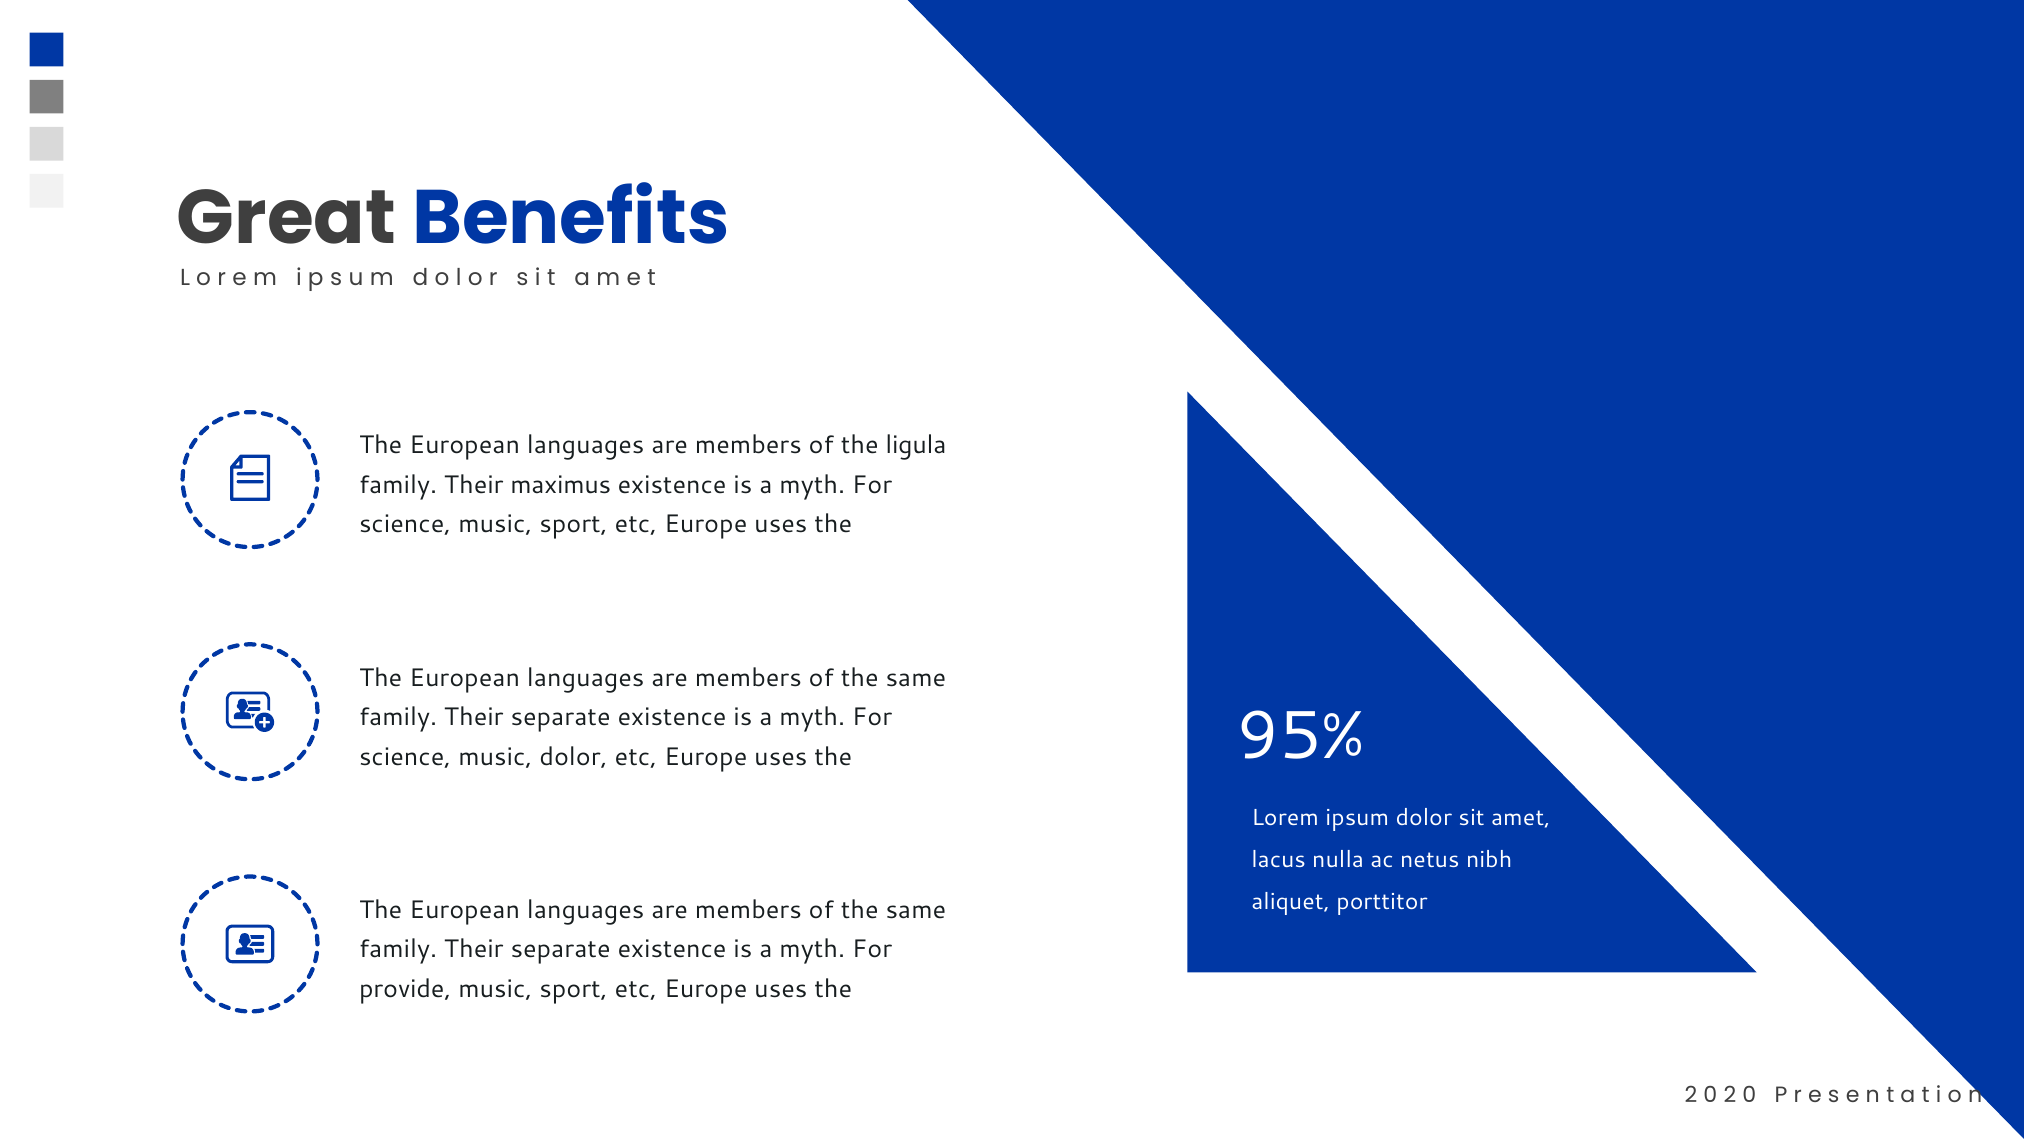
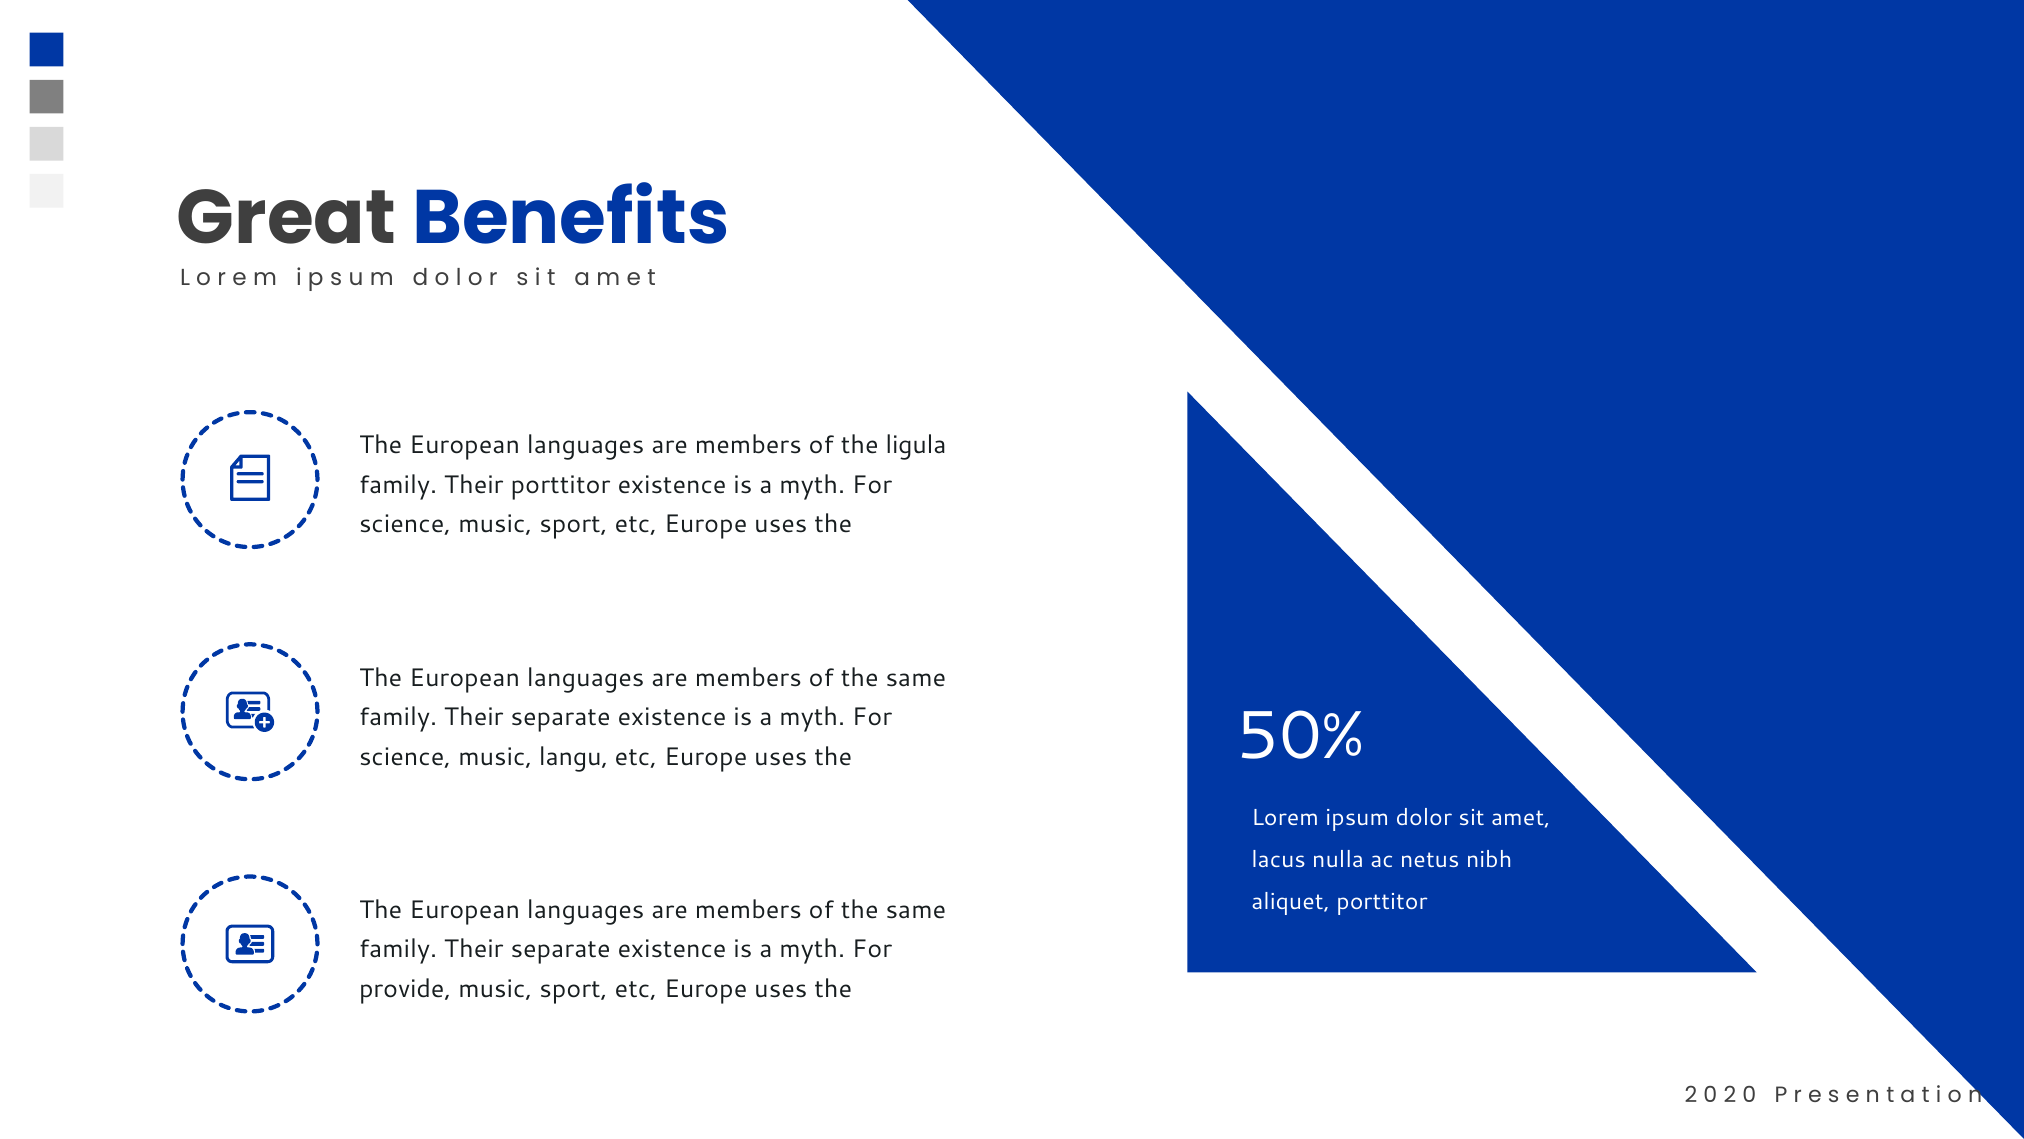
Their maximus: maximus -> porttitor (561, 485)
95%: 95% -> 50% (1301, 736)
music dolor: dolor -> langu (574, 756)
